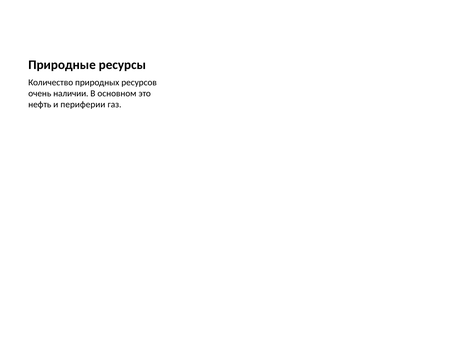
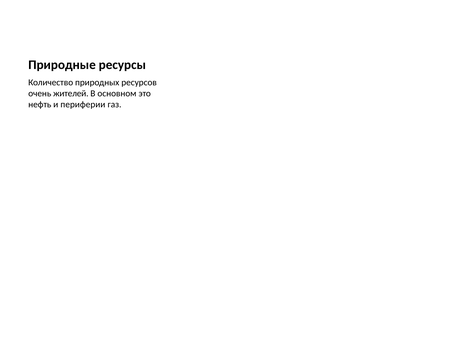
наличии: наличии -> жителей (71, 94)
